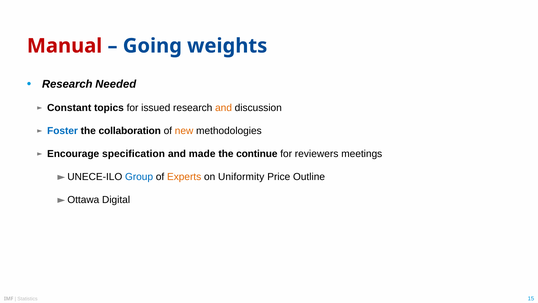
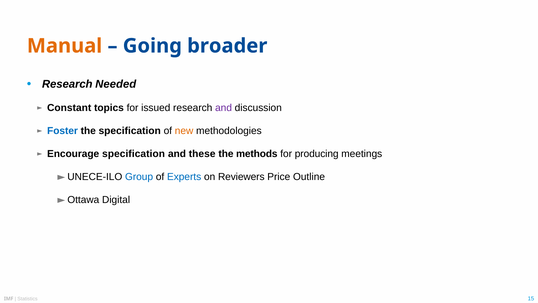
Manual colour: red -> orange (65, 46)
weights: weights -> broader (227, 46)
and colour: orange -> purple (224, 108)
the collaboration: collaboration -> specification (130, 131)
made: made -> these (202, 154)
continue: continue -> methods (257, 154)
reviewers: reviewers -> producing (317, 154)
Experts colour: orange -> blue (184, 177)
Uniformity: Uniformity -> Reviewers (241, 177)
